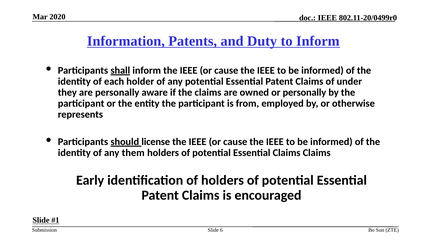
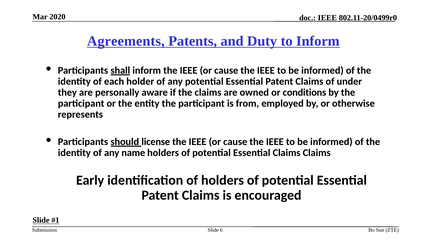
Information: Information -> Agreements (126, 41)
or personally: personally -> conditions (304, 93)
them: them -> name (133, 153)
